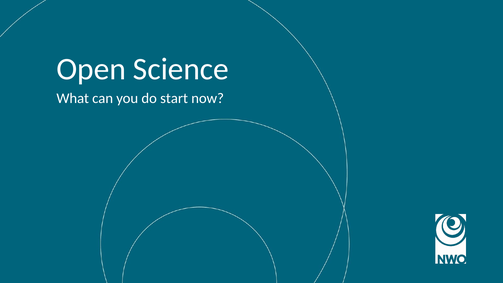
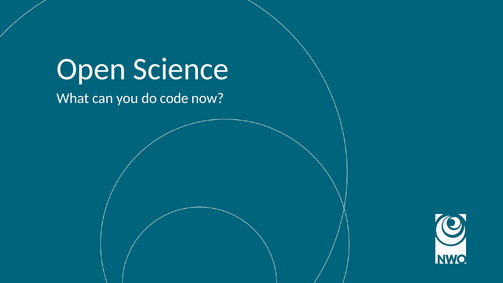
start: start -> code (174, 98)
